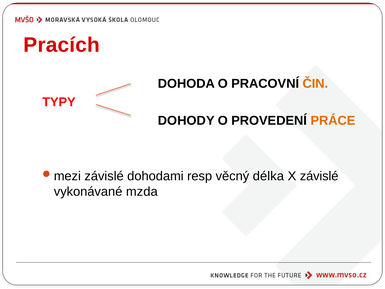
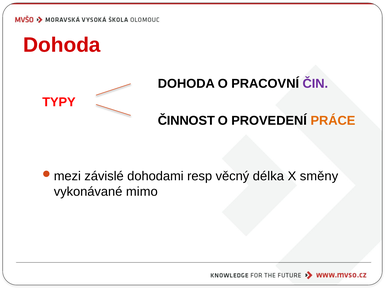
Pracích: Pracích -> Dohoda (62, 45)
ČIN colour: orange -> purple (315, 84)
DOHODY: DOHODY -> ČINNOST (186, 121)
X závislé: závislé -> směny (319, 176)
mzda: mzda -> mimo (142, 192)
